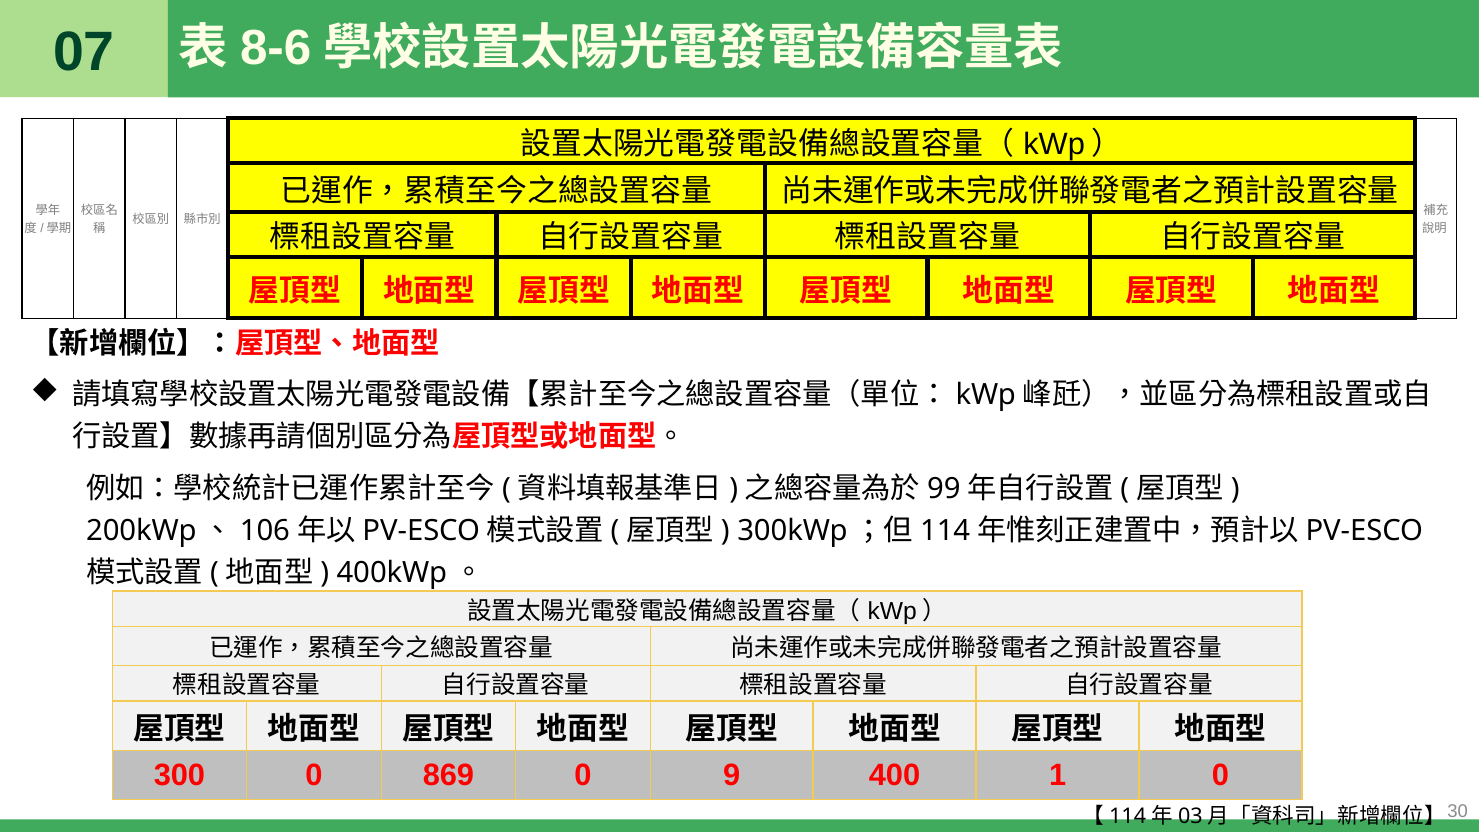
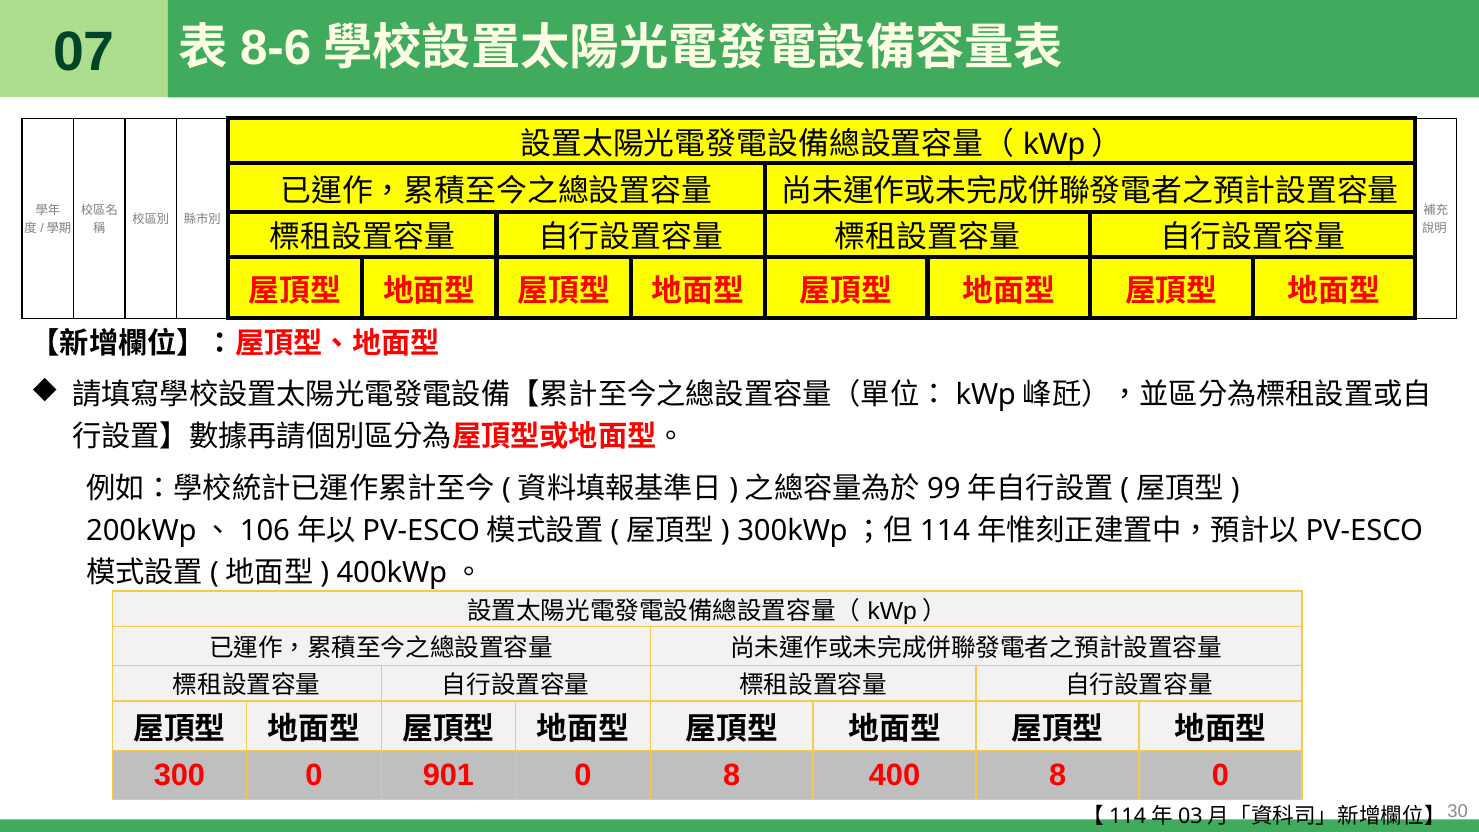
869: 869 -> 901 (448, 775)
0 9: 9 -> 8 (732, 775)
400 1: 1 -> 8 (1058, 775)
